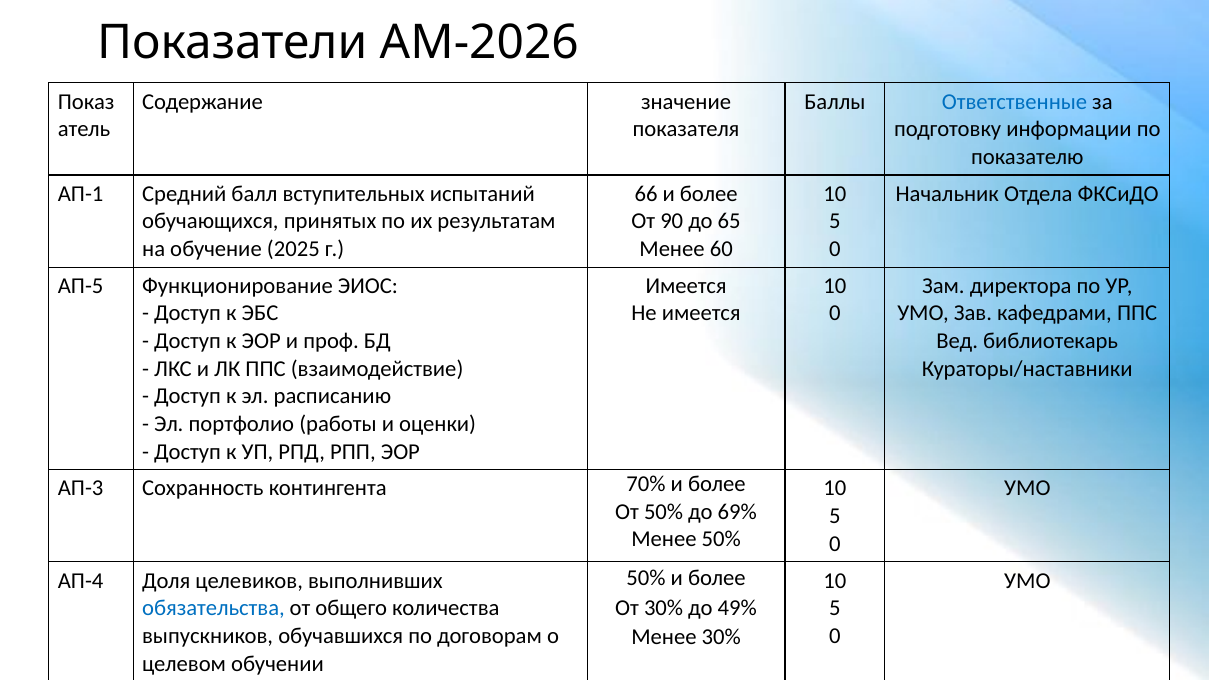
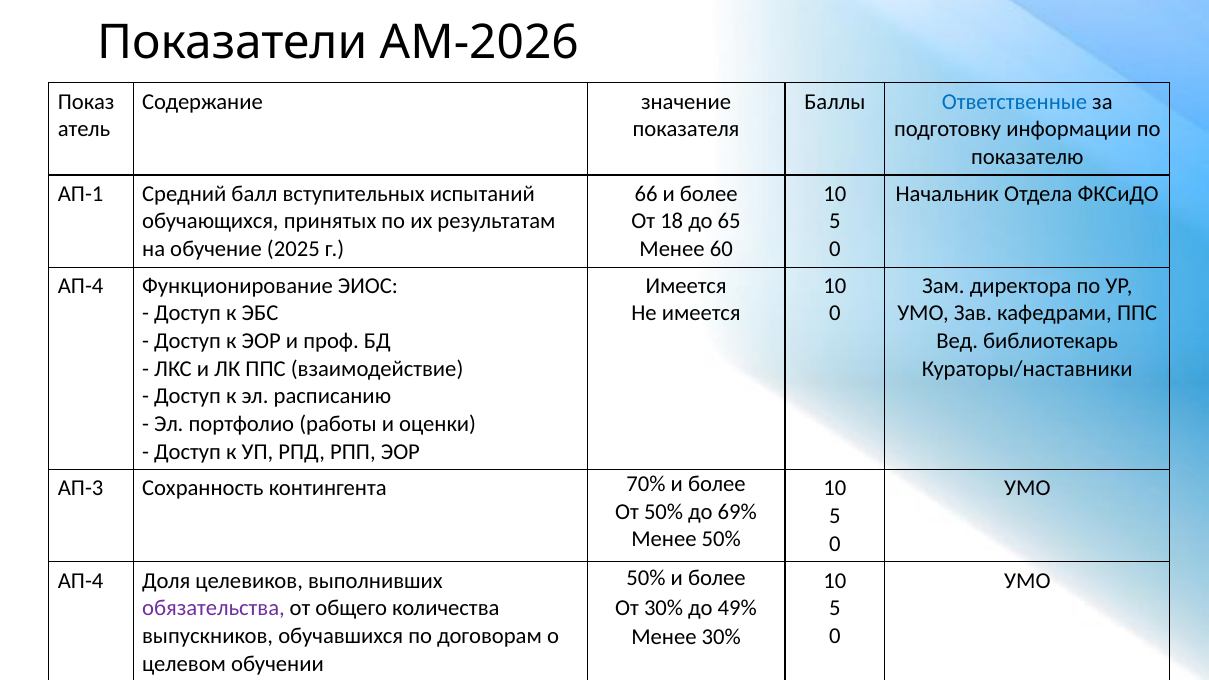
90: 90 -> 18 (672, 221)
АП-5: АП-5 -> АП-4 (81, 286)
обязательства colour: blue -> purple (213, 608)
